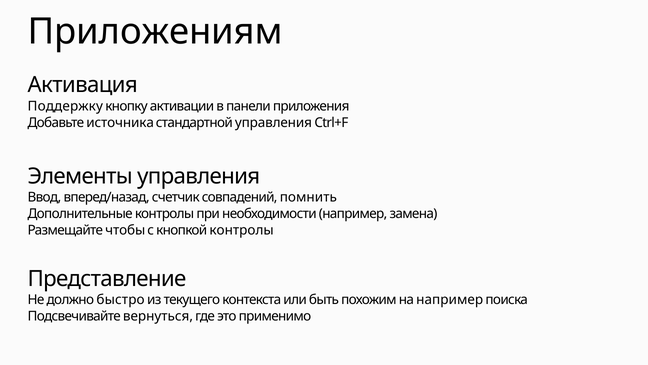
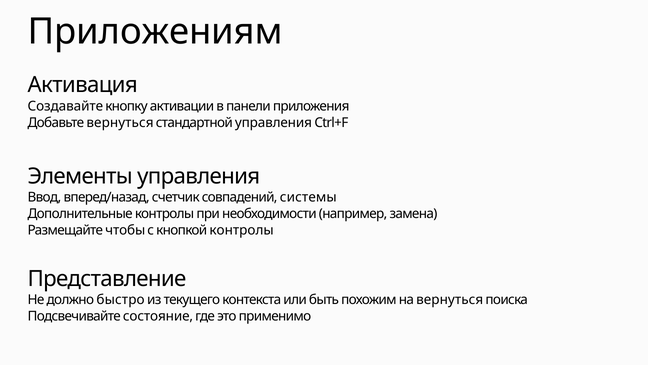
Поддержку: Поддержку -> Создавайте (65, 106)
Добавьте источника: источника -> вернуться (120, 123)
помнить: помнить -> системы (308, 197)
на например: например -> вернуться (450, 300)
вернуться: вернуться -> состояние (158, 316)
